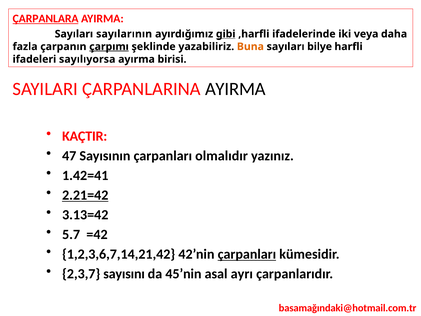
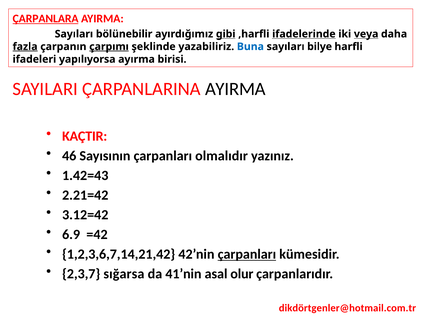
sayılarının: sayılarının -> bölünebilir (124, 34)
ifadelerinde underline: none -> present (304, 34)
veya underline: none -> present (366, 34)
fazla underline: none -> present (25, 47)
Buna colour: orange -> blue (250, 47)
sayılıyorsa: sayılıyorsa -> yapılıyorsa (87, 59)
47: 47 -> 46 (69, 156)
1.42=41: 1.42=41 -> 1.42=43 (85, 175)
2.21=42 underline: present -> none (85, 195)
3.13=42: 3.13=42 -> 3.12=42 (85, 215)
5.7: 5.7 -> 6.9 (71, 234)
sayısını: sayısını -> sığarsa (124, 274)
45’nin: 45’nin -> 41’nin (183, 274)
ayrı: ayrı -> olur (242, 274)
basamağındaki@hotmail.com.tr: basamağındaki@hotmail.com.tr -> dikdörtgenler@hotmail.com.tr (347, 308)
